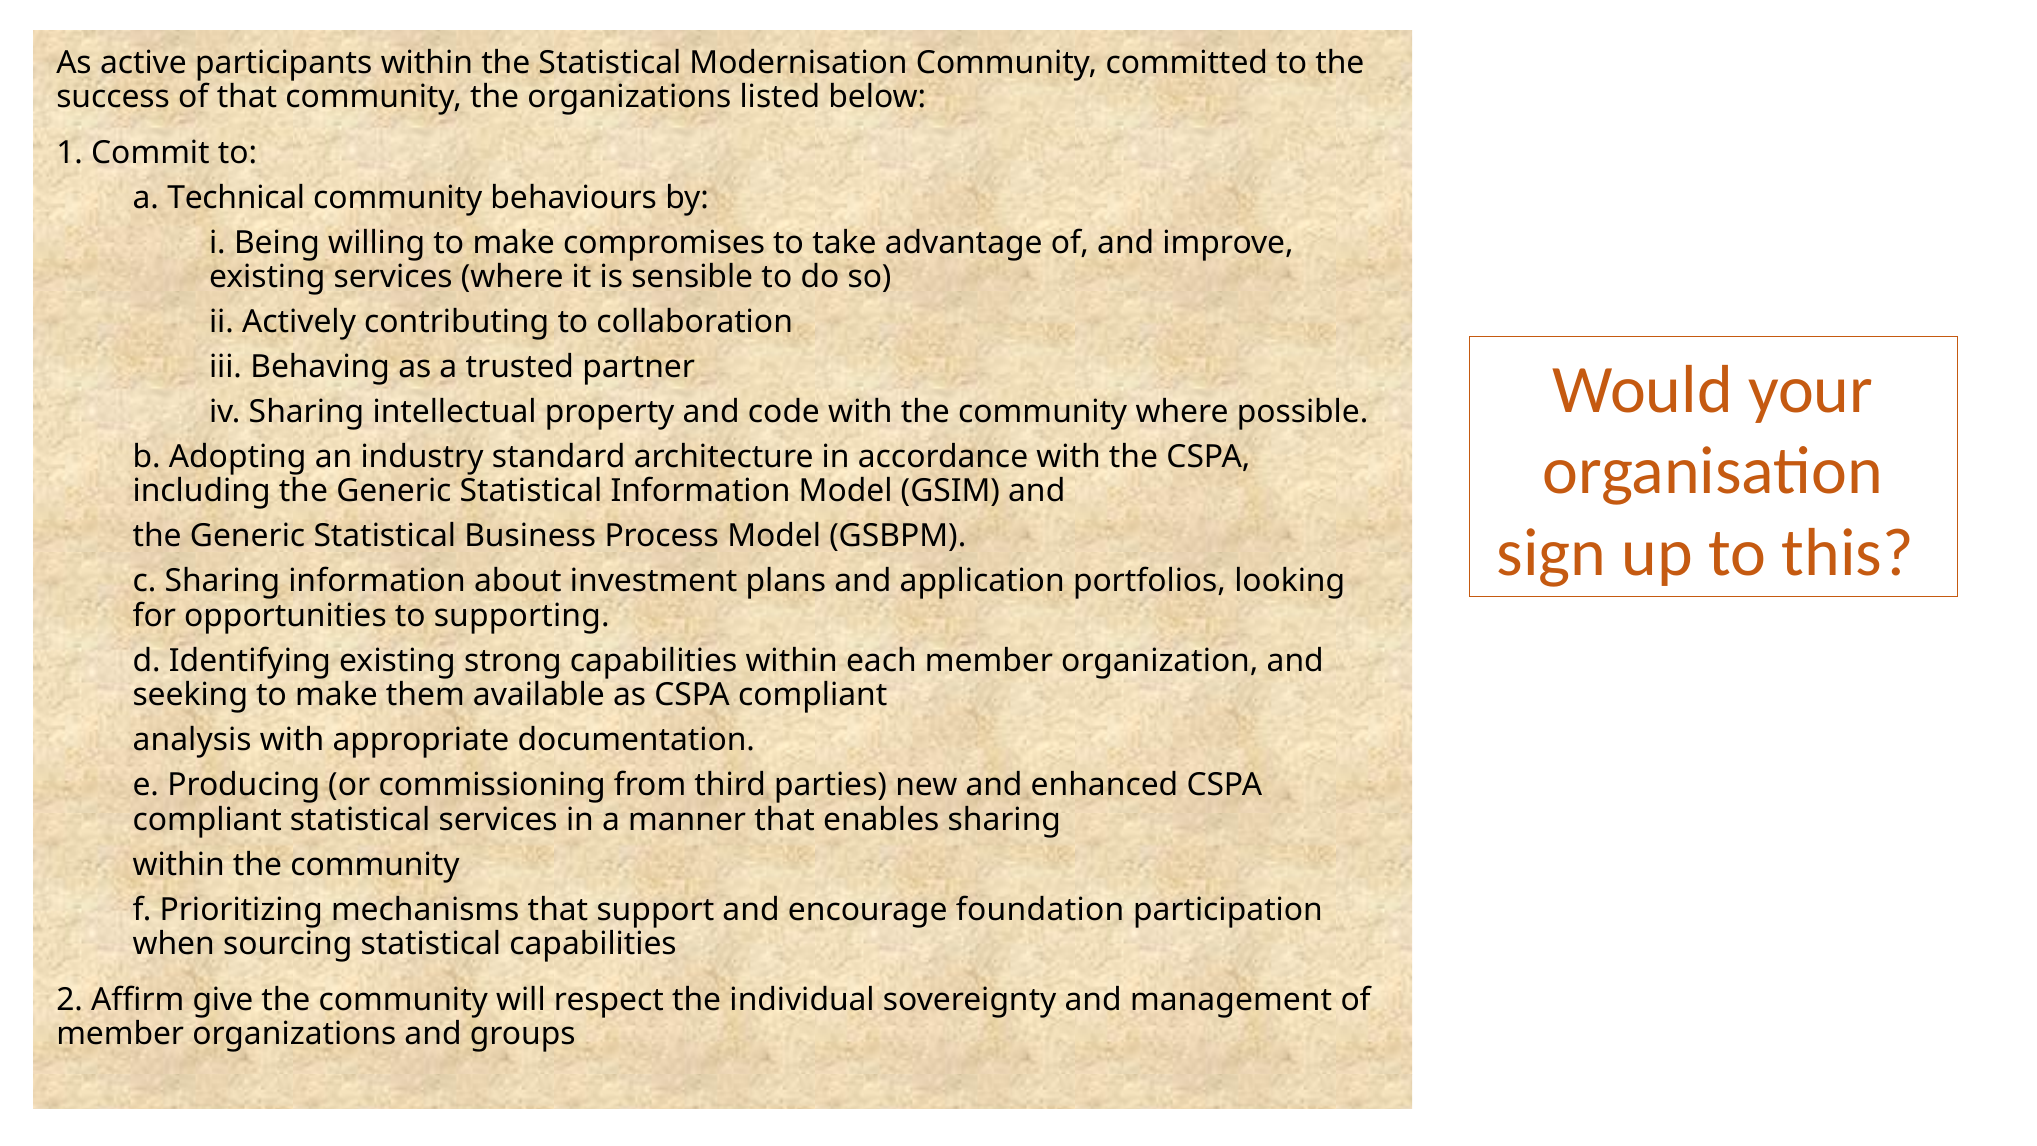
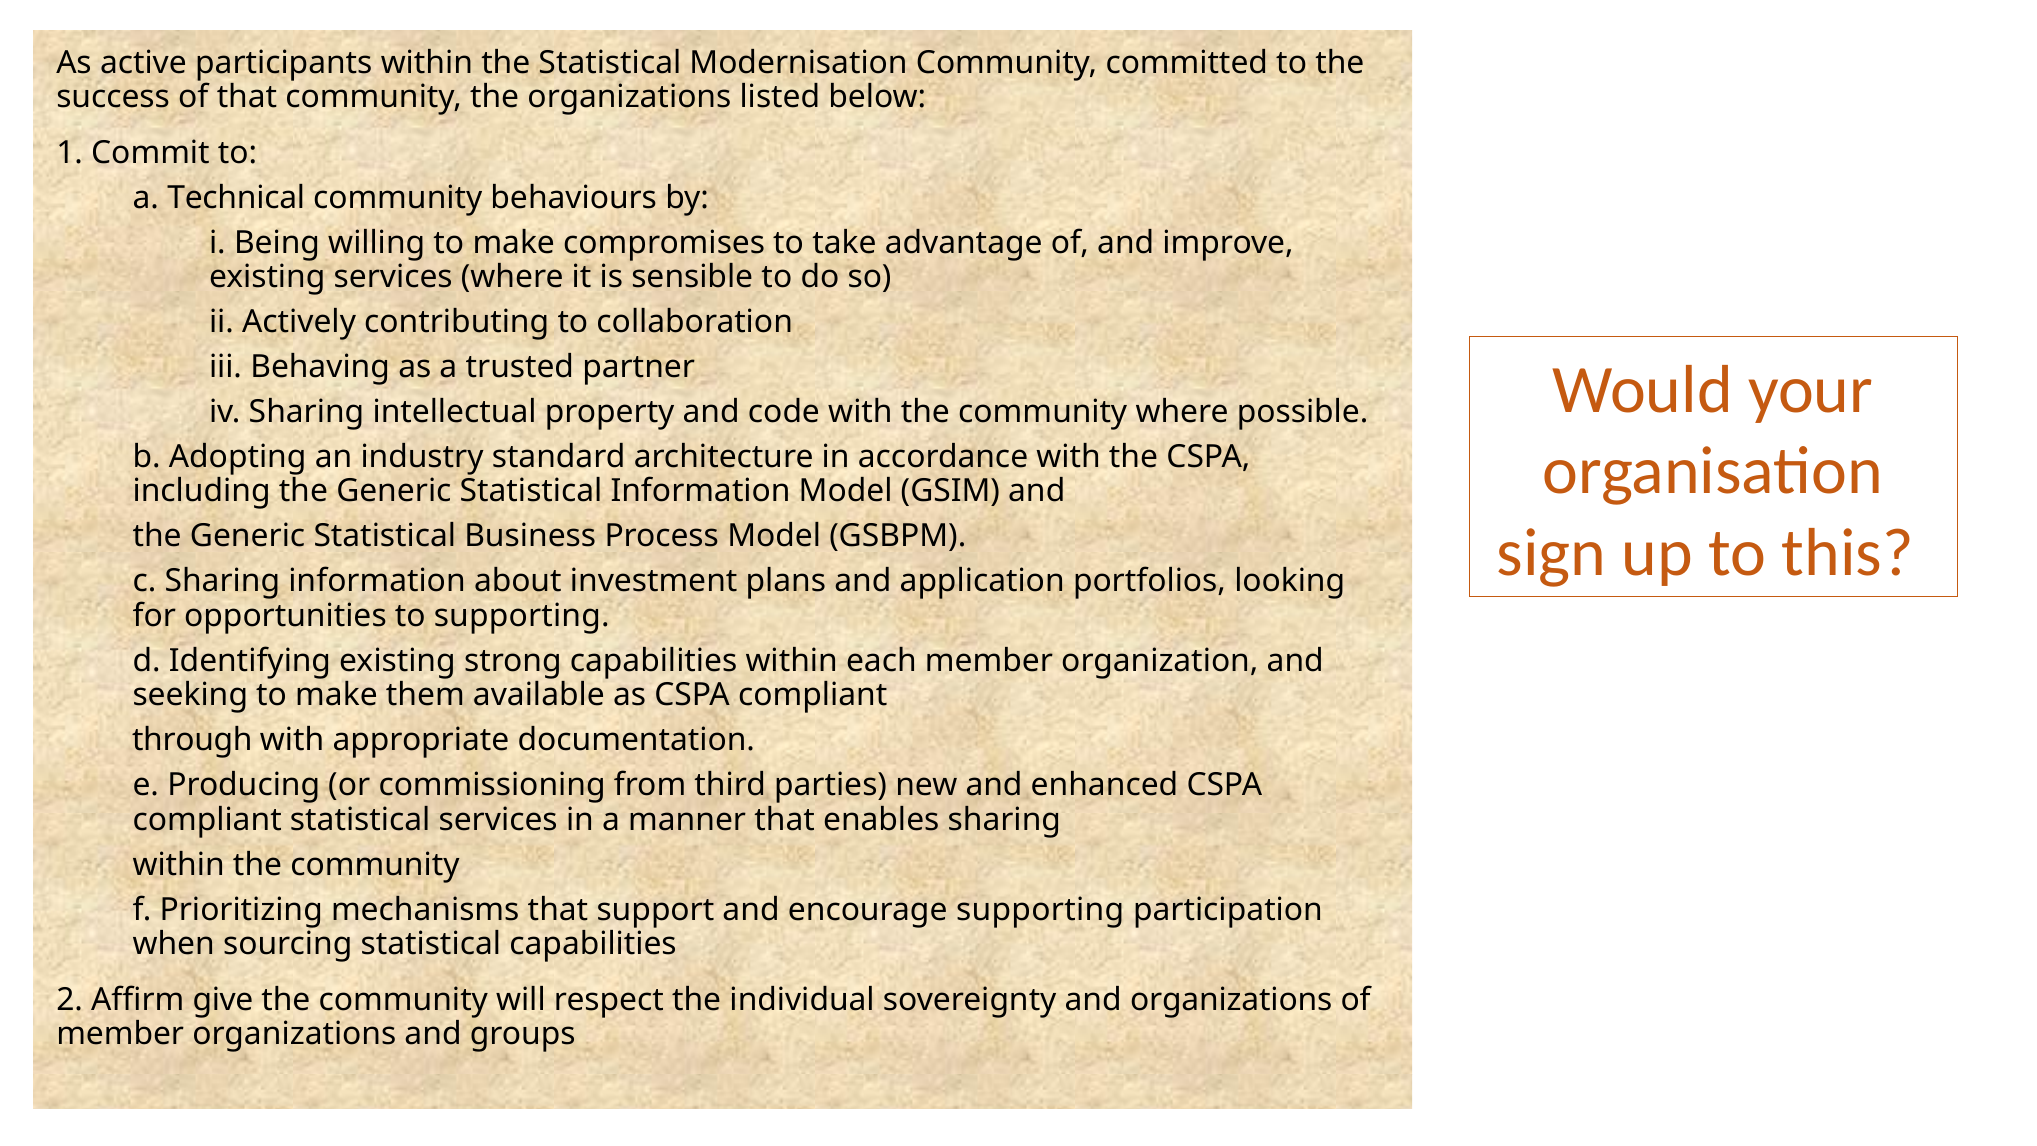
analysis: analysis -> through (192, 740)
encourage foundation: foundation -> supporting (1040, 909)
and management: management -> organizations (1231, 999)
